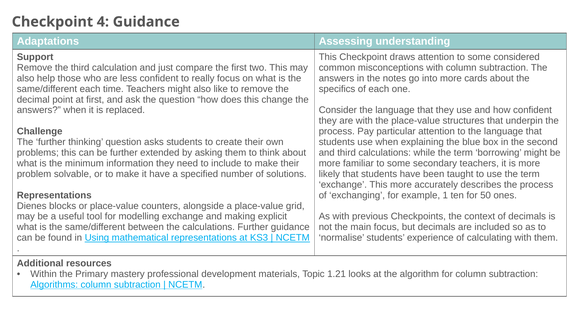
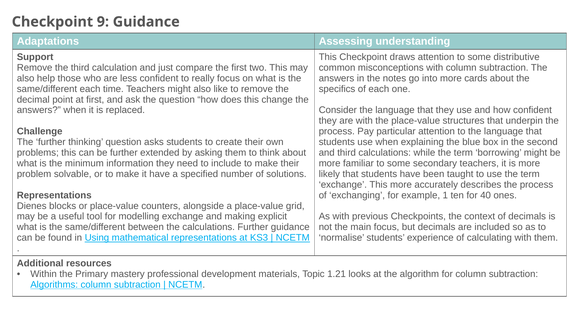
4: 4 -> 9 (103, 22)
considered: considered -> distributive (517, 57)
50: 50 -> 40 (486, 195)
